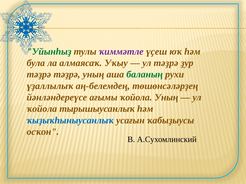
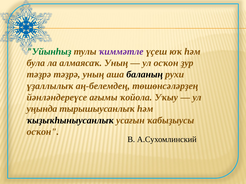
алмаясаҡ Уҡыу: Уҡыу -> Уның (116, 63)
ул тәҙрә: тәҙрә -> осҡон (166, 63)
баланың colour: green -> black (145, 75)
ҡойола Уның: Уның -> Уҡыу (166, 98)
ҡойола: ҡойола -> уңында (42, 109)
ҡыҙыҡһыныусанлыҡ colour: blue -> black (70, 121)
